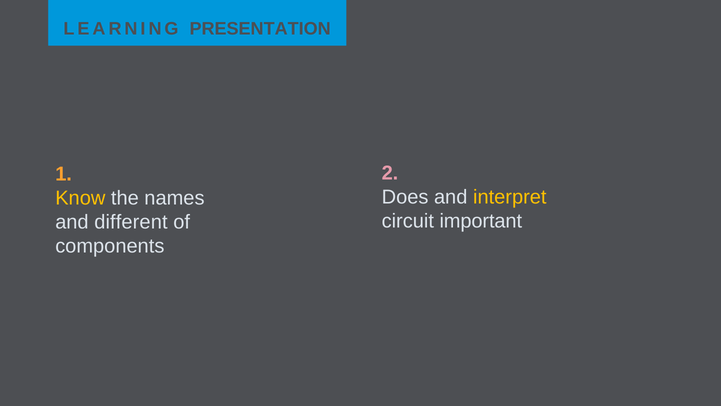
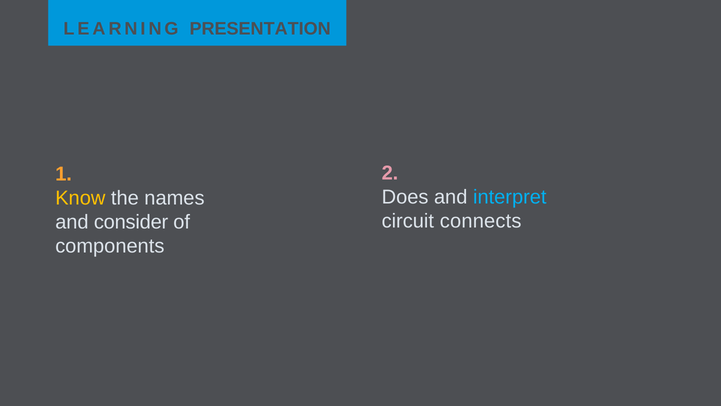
interpret colour: yellow -> light blue (510, 197)
important: important -> connects (481, 221)
different: different -> consider (131, 222)
